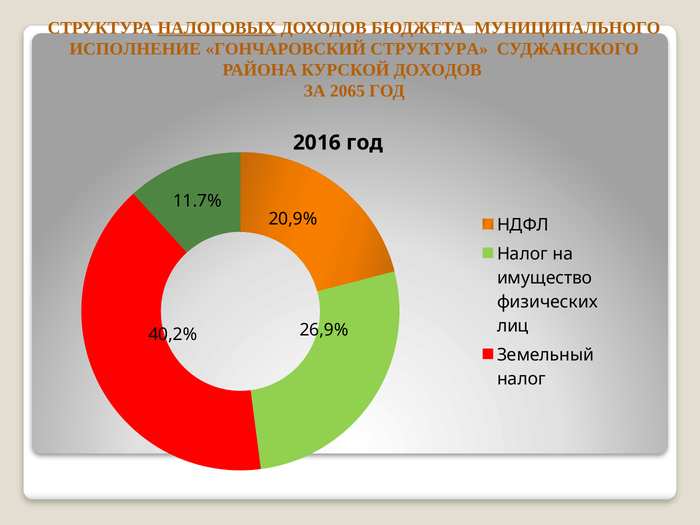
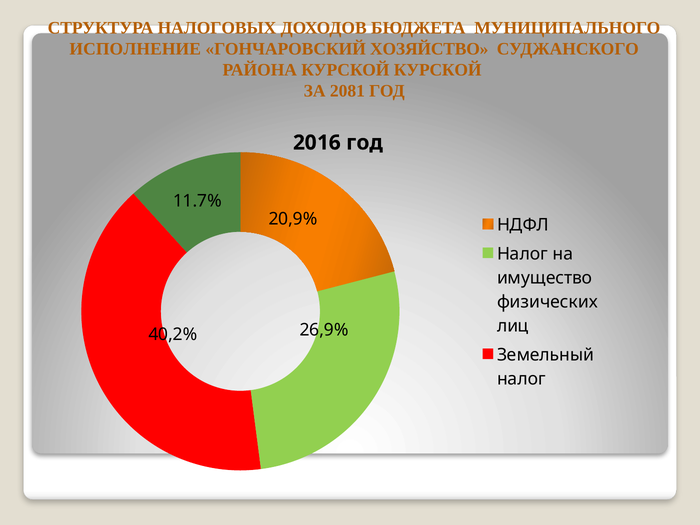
НАЛОГОВЫХ underline: present -> none (217, 28)
ГОНЧАРОВСКИЙ СТРУКТУРА: СТРУКТУРА -> ХОЗЯЙСТВО (429, 49)
КУРСКОЙ ДОХОДОВ: ДОХОДОВ -> КУРСКОЙ (438, 70)
2065: 2065 -> 2081 (347, 91)
